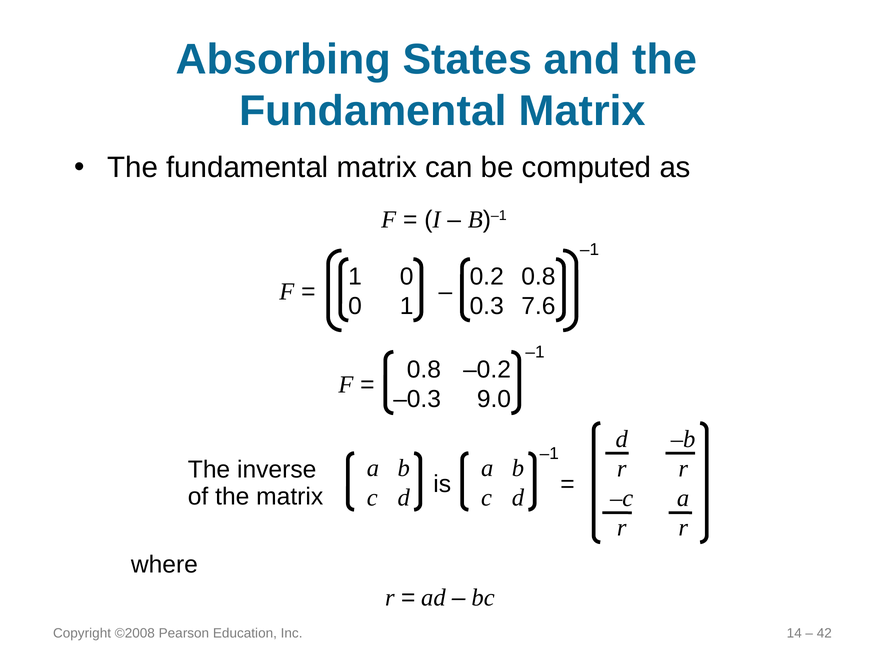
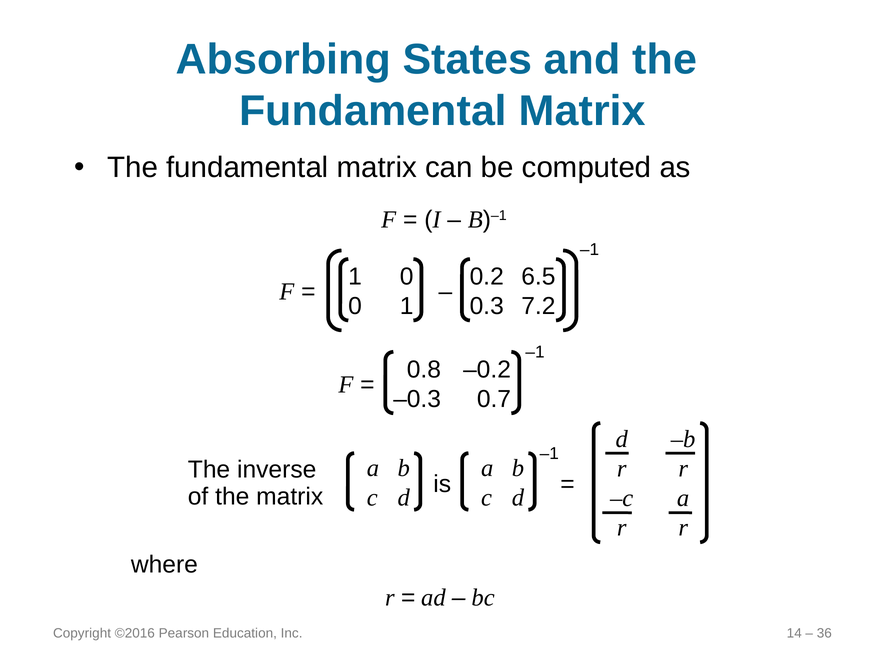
0.2 0.8: 0.8 -> 6.5 (538, 277)
7.6: 7.6 -> 7.2 (538, 306)
9.0: 9.0 -> 0.7 (494, 399)
©2008: ©2008 -> ©2016 (135, 634)
42: 42 -> 36 (824, 634)
